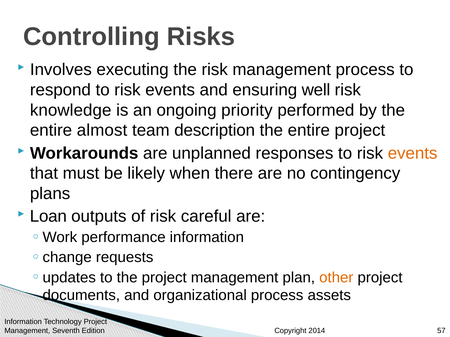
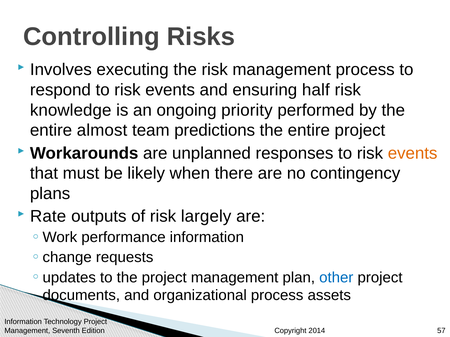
well: well -> half (316, 90)
description: description -> predictions (215, 131)
Loan: Loan -> Rate (48, 217)
careful: careful -> largely (206, 217)
other colour: orange -> blue (336, 278)
